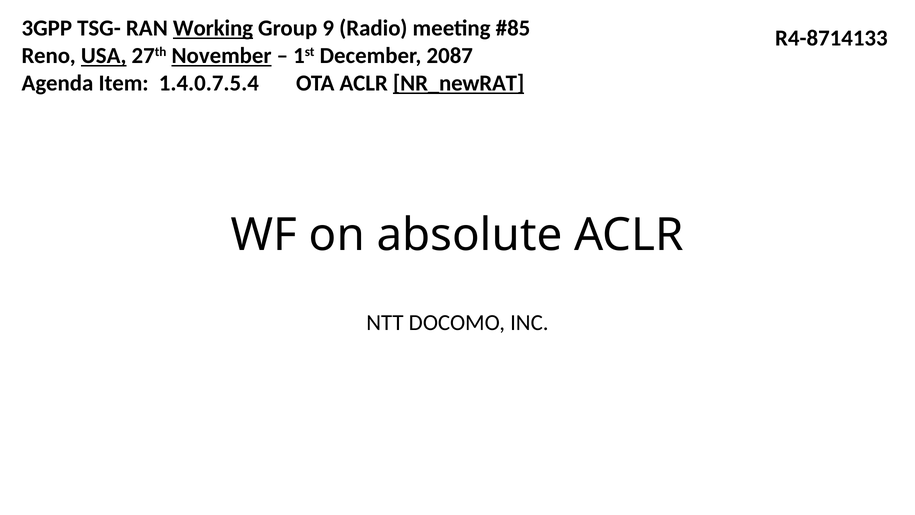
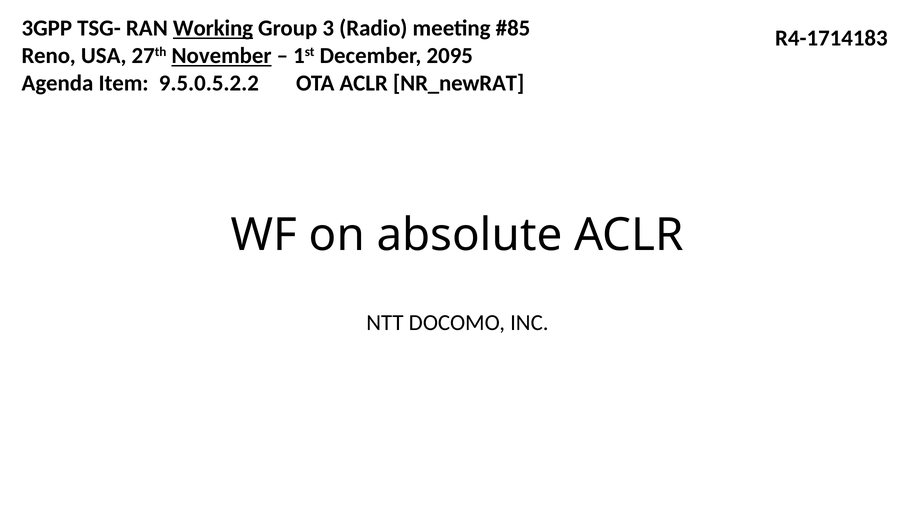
9: 9 -> 3 (328, 28)
R4-8714133: R4-8714133 -> R4-1714183 (831, 38)
USA underline: present -> none (104, 56)
2087: 2087 -> 2095 (450, 56)
1.4.0.7.5.4: 1.4.0.7.5.4 -> 9.5.0.5.2.2 (209, 83)
NR_newRAT underline: present -> none (459, 83)
